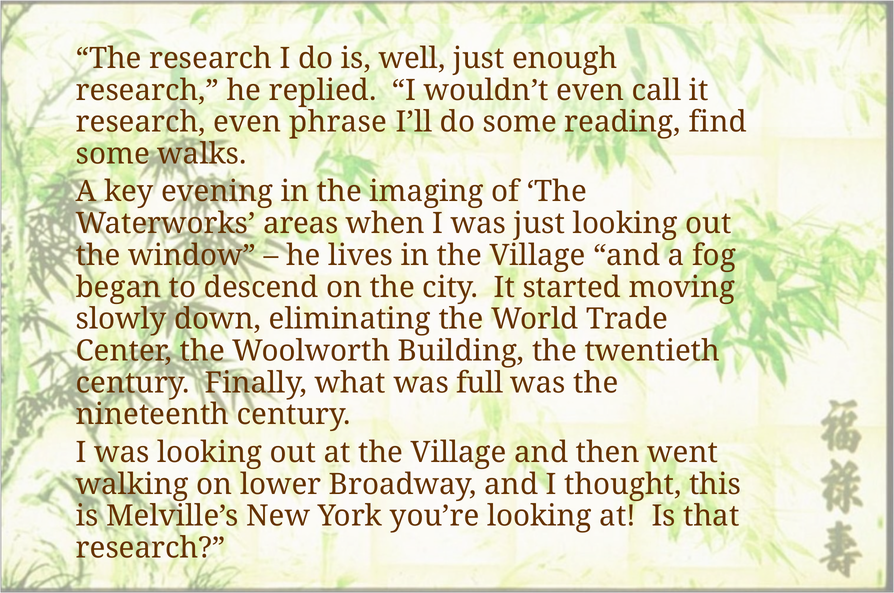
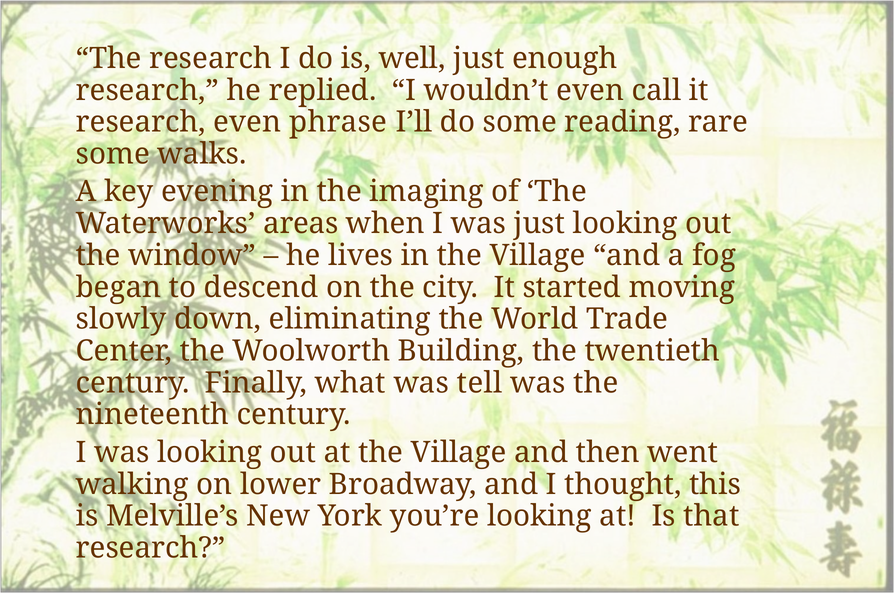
find: find -> rare (718, 122)
full: full -> tell (480, 383)
